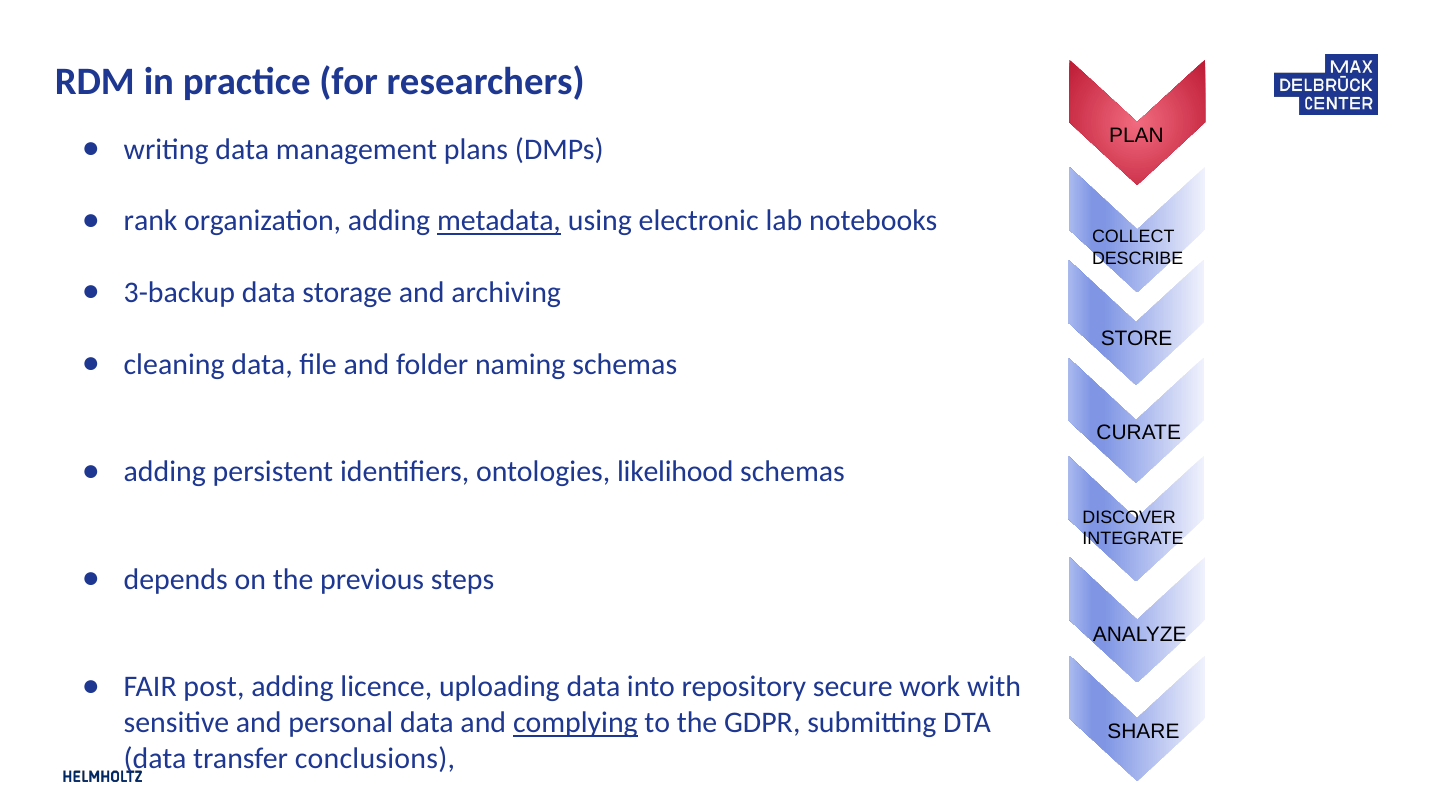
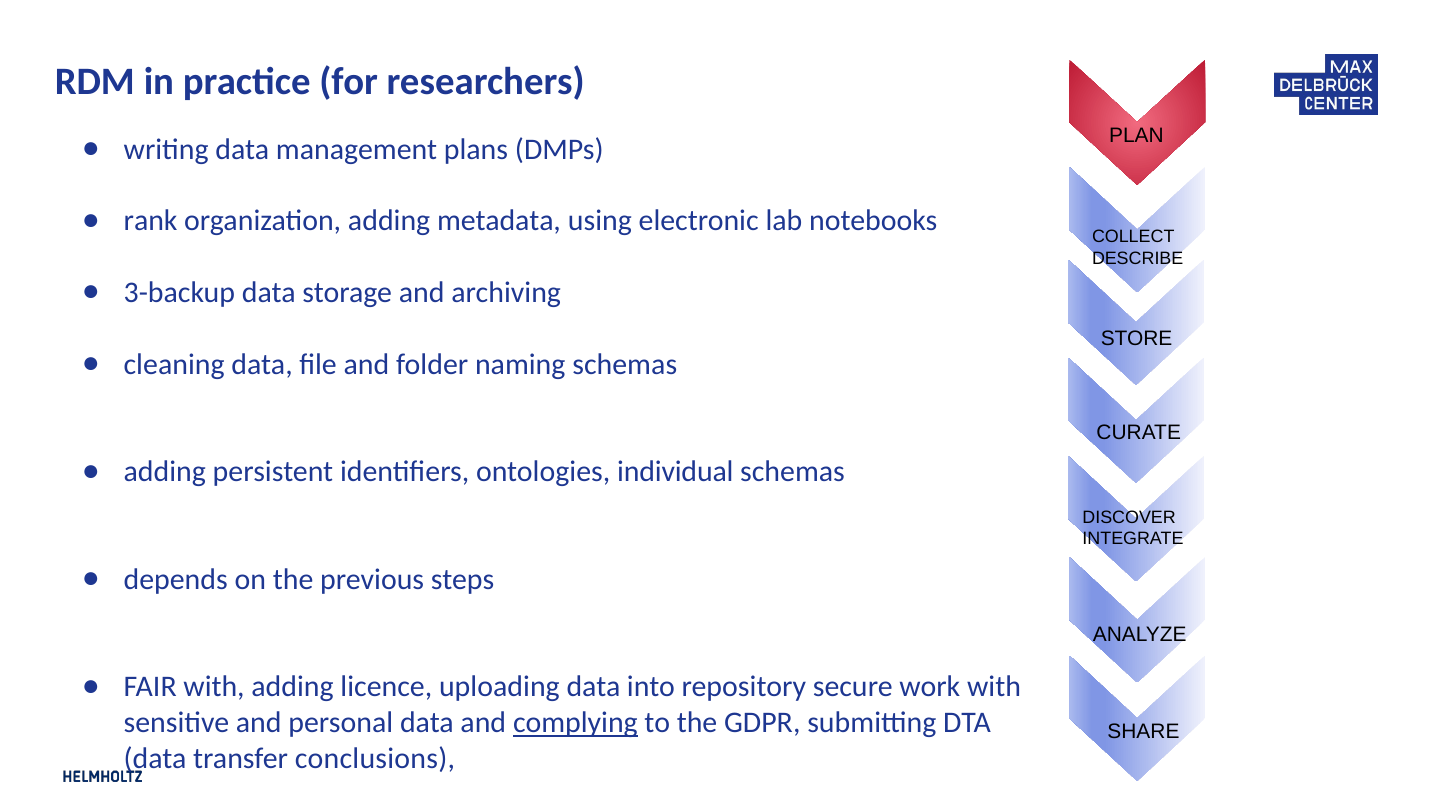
metadata underline: present -> none (499, 221)
likelihood: likelihood -> individual (675, 472)
FAIR post: post -> with (214, 687)
